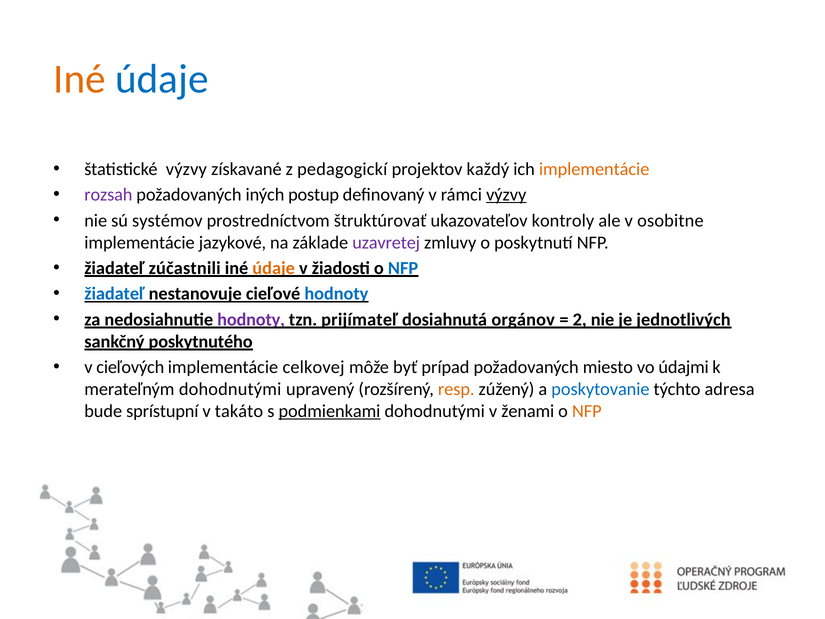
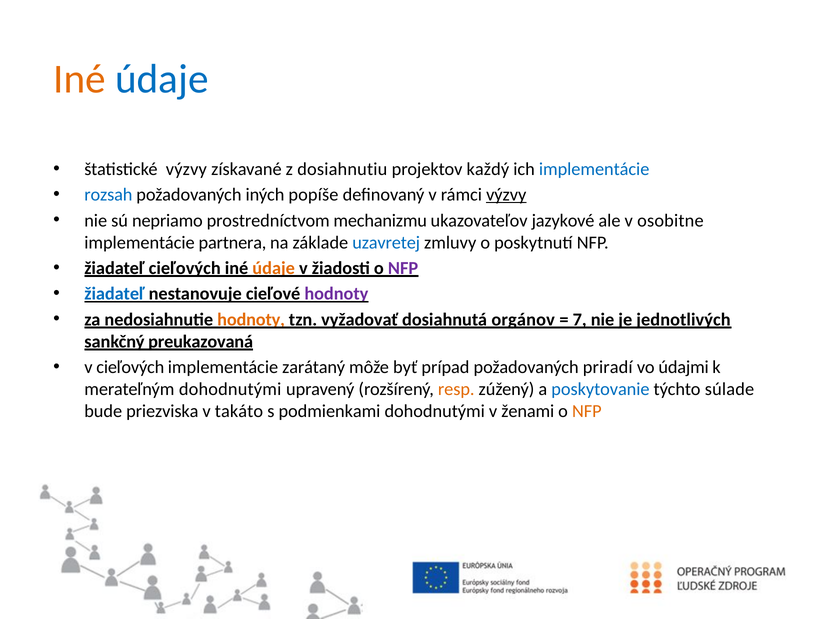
pedagogickí: pedagogickí -> dosiahnutiu (342, 169)
implementácie colour: orange -> blue (594, 169)
rozsah colour: purple -> blue (108, 195)
postup: postup -> popíše (313, 195)
systémov: systémov -> nepriamo (167, 220)
štruktúrovať: štruktúrovať -> mechanizmu (380, 220)
kontroly: kontroly -> jazykové (563, 220)
jazykové: jazykové -> partnera (233, 242)
uzavretej colour: purple -> blue (386, 242)
žiadateľ zúčastnili: zúčastnili -> cieľových (185, 268)
NFP colour: blue -> purple (403, 268)
hodnoty colour: blue -> purple (336, 294)
hodnoty colour: purple -> orange (251, 319)
prijímateľ: prijímateľ -> vyžadovať (360, 319)
2: 2 -> 7 (580, 319)
poskytnutého: poskytnutého -> preukazovaná (201, 341)
celkovej: celkovej -> zarátaný (314, 367)
miesto: miesto -> priradí (608, 367)
adresa: adresa -> súlade (729, 389)
sprístupní: sprístupní -> priezviska (162, 411)
podmienkami underline: present -> none (329, 411)
